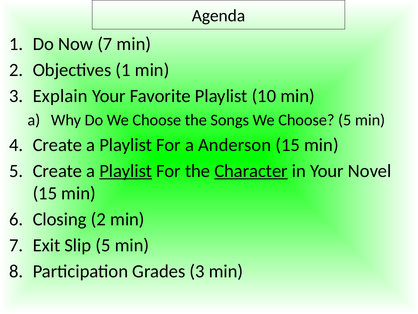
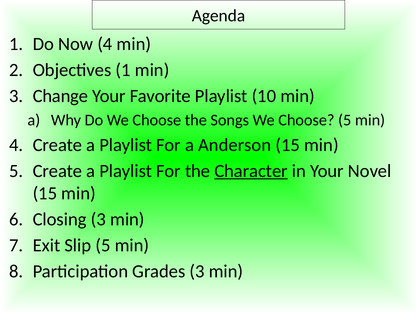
Now 7: 7 -> 4 (105, 44)
Explain: Explain -> Change (60, 96)
Playlist underline: present -> none (126, 171)
Closing 2: 2 -> 3 (98, 219)
